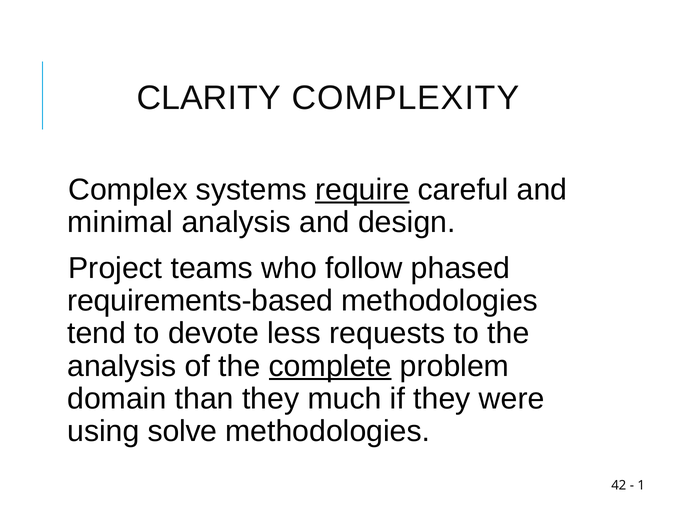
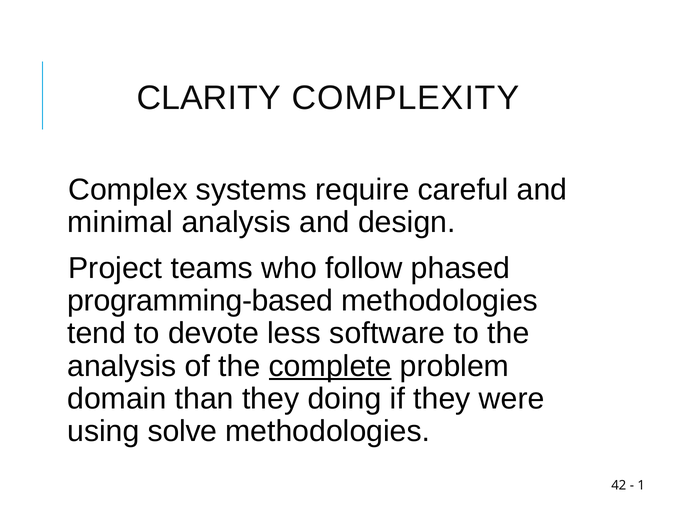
require underline: present -> none (362, 190)
requirements-based: requirements-based -> programming-based (200, 301)
requests: requests -> software (387, 333)
much: much -> doing (345, 399)
